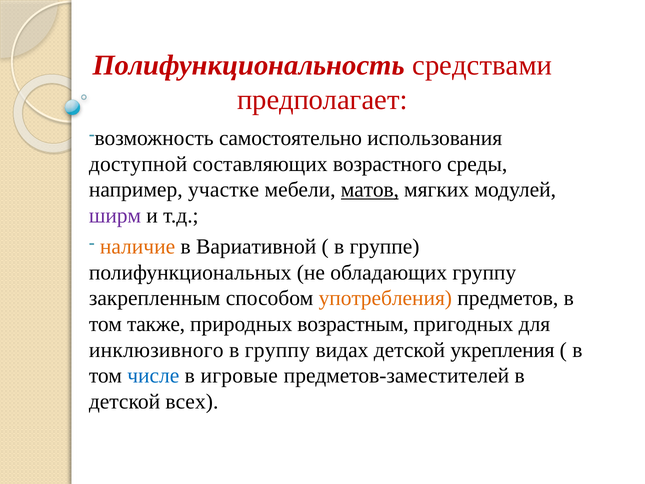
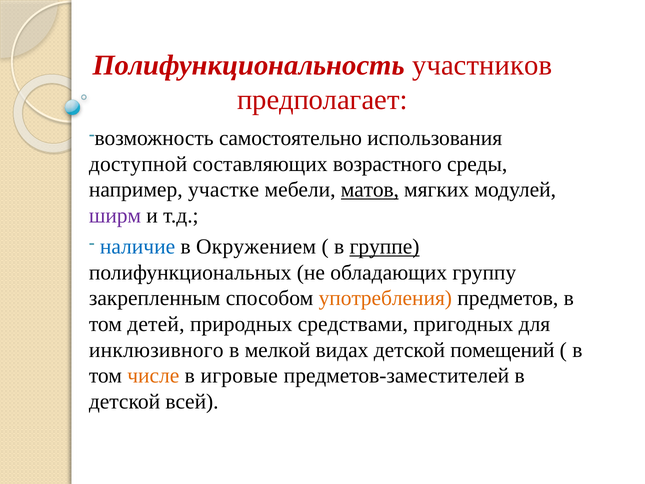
средствами: средствами -> участников (482, 65)
наличие colour: orange -> blue (138, 247)
Вариативной: Вариативной -> Окружением (256, 247)
группе underline: none -> present (385, 247)
также: также -> детей (156, 324)
возрастным: возрастным -> средствами (353, 324)
в группу: группу -> мелкой (278, 350)
укрепления: укрепления -> помещений (502, 350)
числе colour: blue -> orange (153, 376)
всех: всех -> всей (192, 401)
